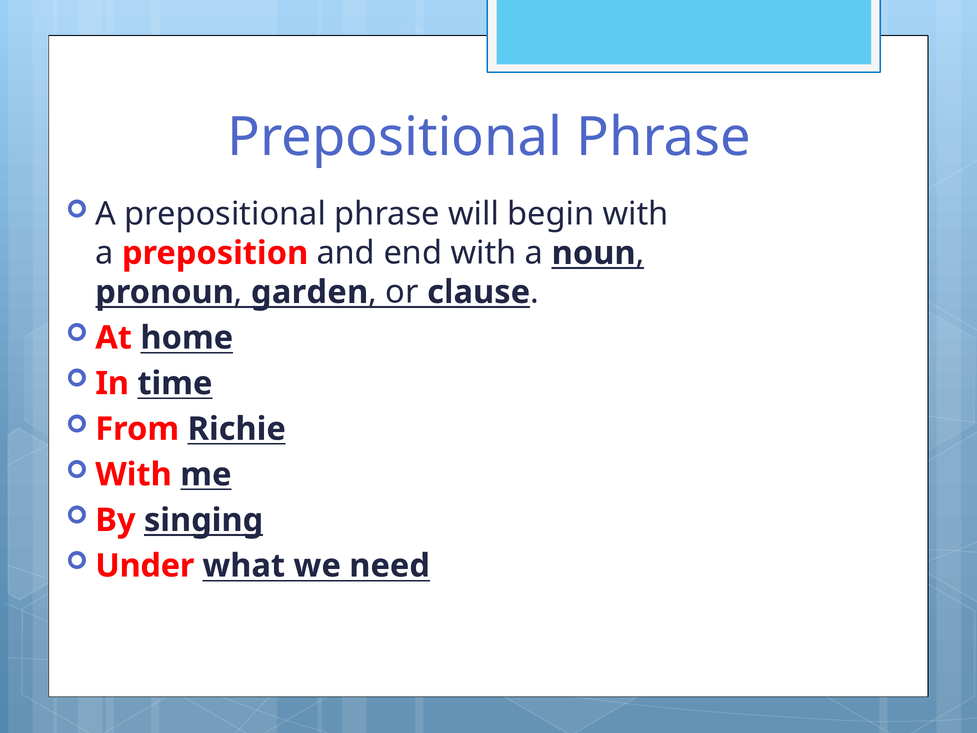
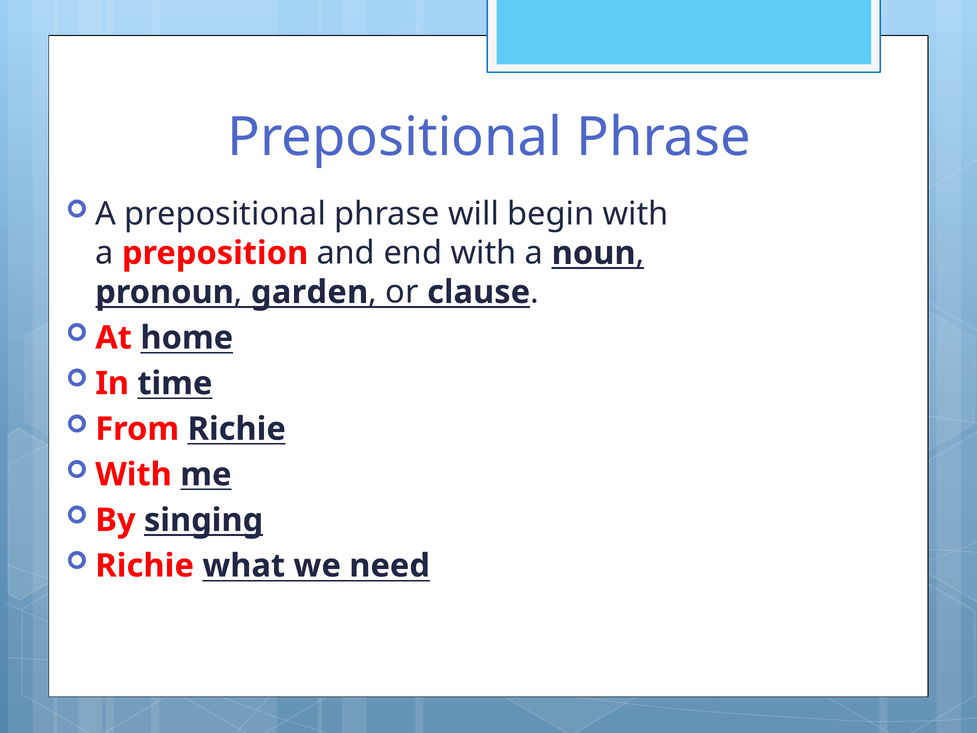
Under: Under -> Richie (145, 566)
